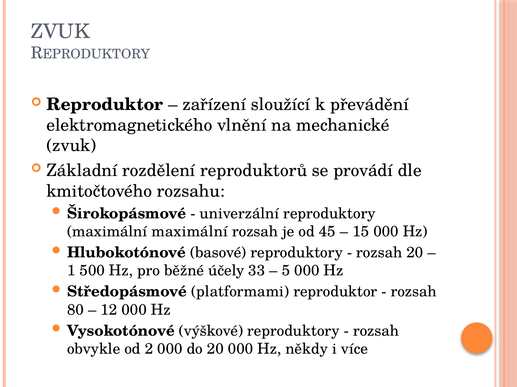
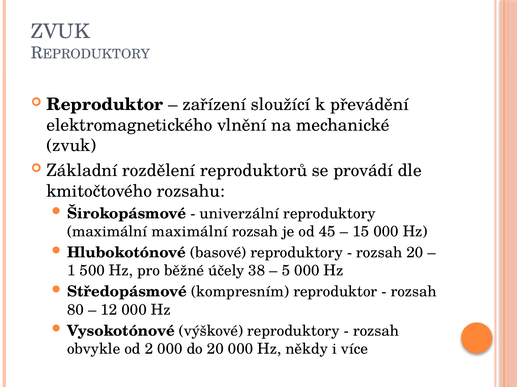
33: 33 -> 38 (257, 271)
platformami: platformami -> kompresním (240, 292)
